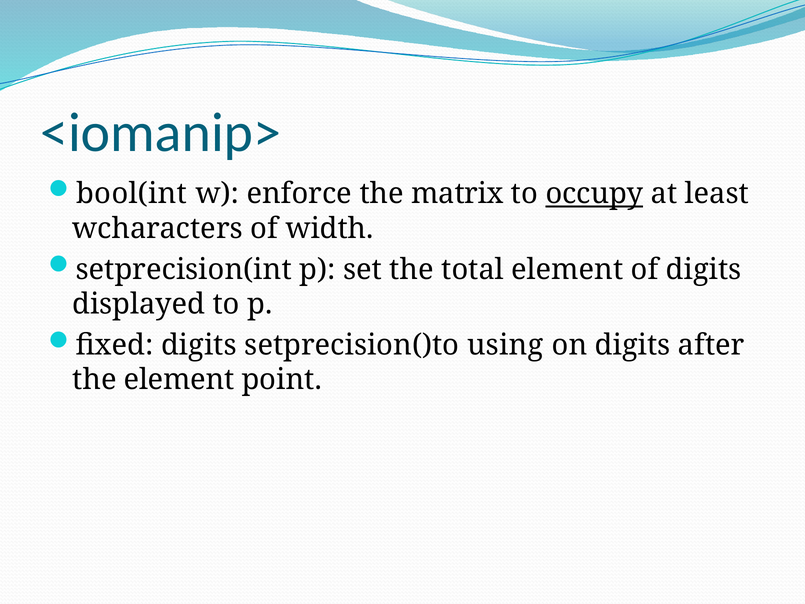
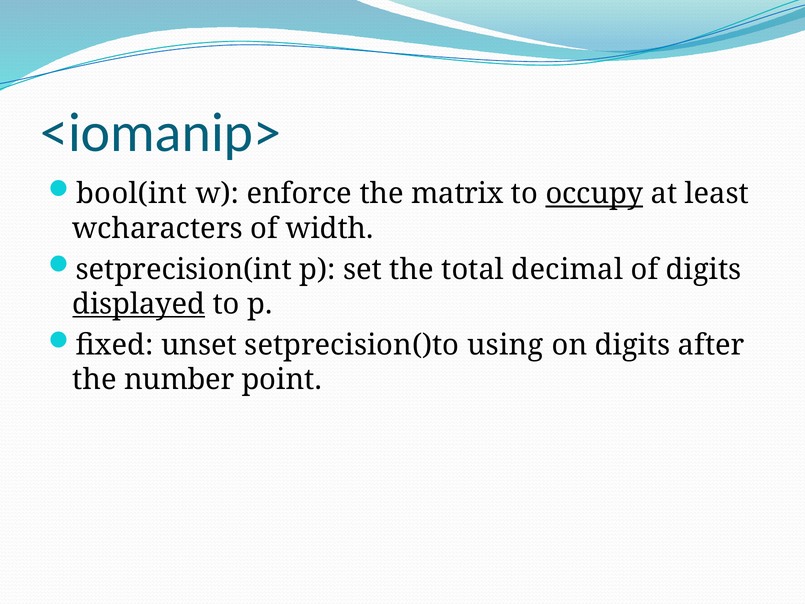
total element: element -> decimal (567, 269)
displayed underline: none -> present (139, 304)
fixed digits: digits -> unset (199, 345)
the element: element -> number (179, 380)
